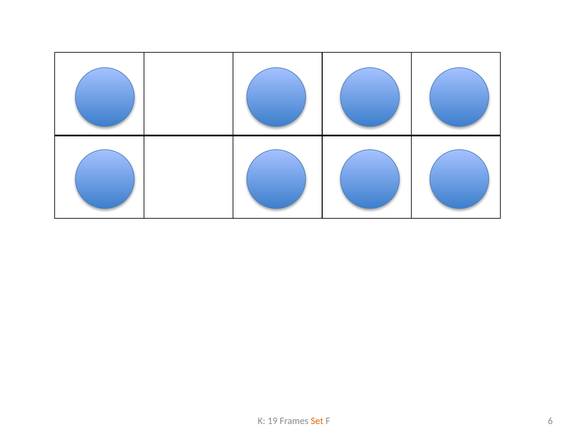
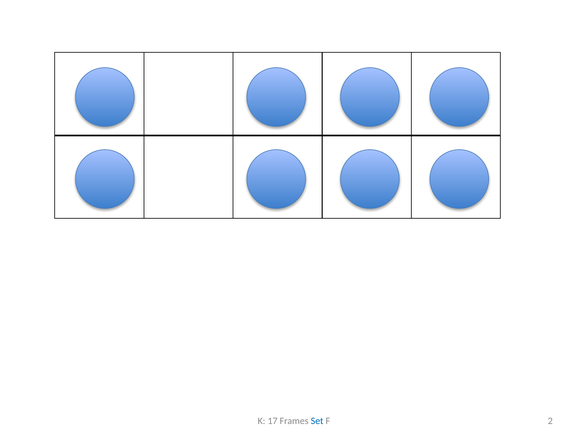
19: 19 -> 17 (273, 421)
Set colour: orange -> blue (317, 421)
6: 6 -> 2 (550, 421)
